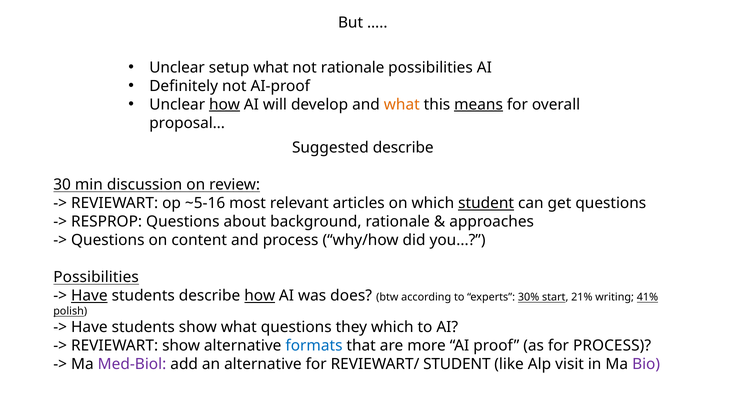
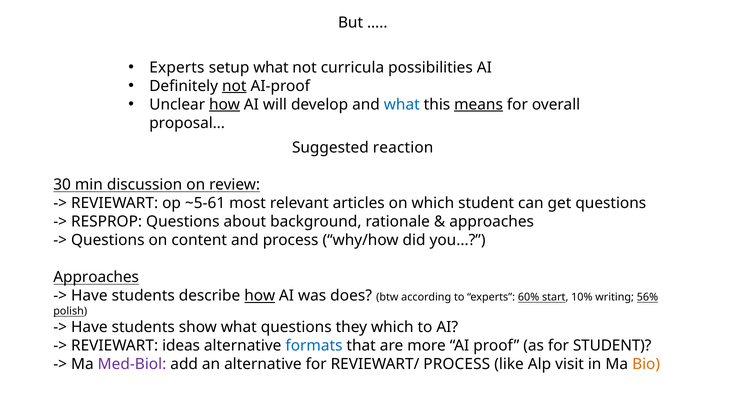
Unclear: Unclear -> Experts (177, 67)
not rationale: rationale -> curricula (352, 67)
not underline: none -> present (234, 86)
what colour: orange -> blue (402, 104)
Suggested describe: describe -> reaction (403, 148)
~5-16: ~5-16 -> ~5-61 (205, 203)
student underline: present -> none (486, 203)
Possibilities: Possibilities -> Approaches (96, 277)
Have underline: present -> none (89, 295)
30%: 30% -> 60% (529, 297)
21%: 21% -> 10% (582, 297)
41%: 41% -> 56% (647, 297)
REVIEWART show: show -> ideas (181, 345)
for PROCESS: PROCESS -> STUDENT (612, 345)
REVIEWART/ STUDENT: STUDENT -> PROCESS (457, 364)
Bio colour: purple -> orange (646, 364)
